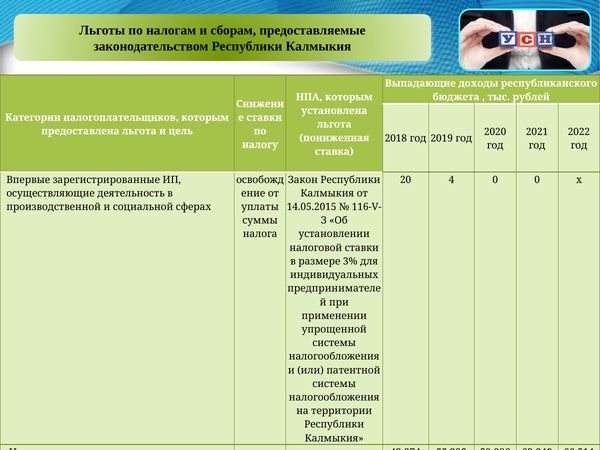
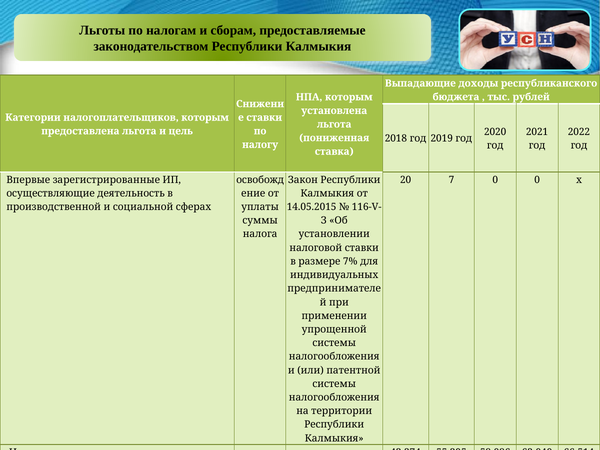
4: 4 -> 7 (451, 180)
3%: 3% -> 7% (350, 261)
